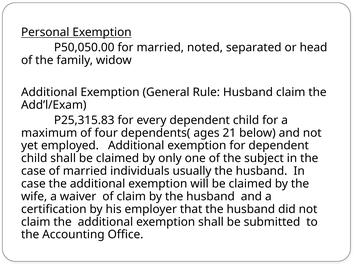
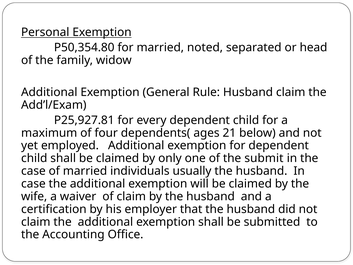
P50,050.00: P50,050.00 -> P50,354.80 (84, 47)
P25,315.83: P25,315.83 -> P25,927.81 (84, 120)
subject: subject -> submit (264, 158)
